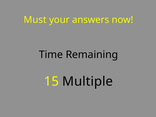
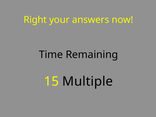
Must: Must -> Right (35, 20)
